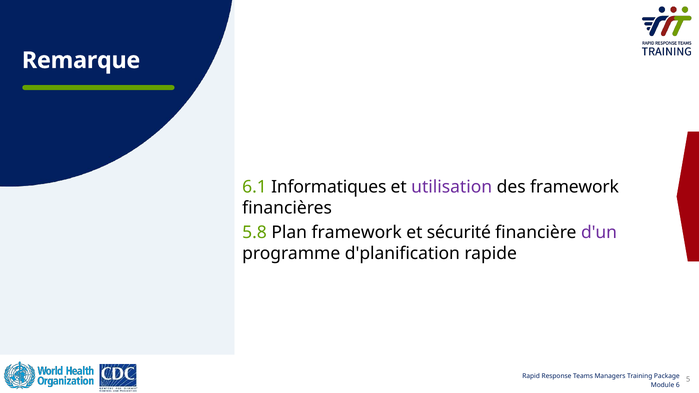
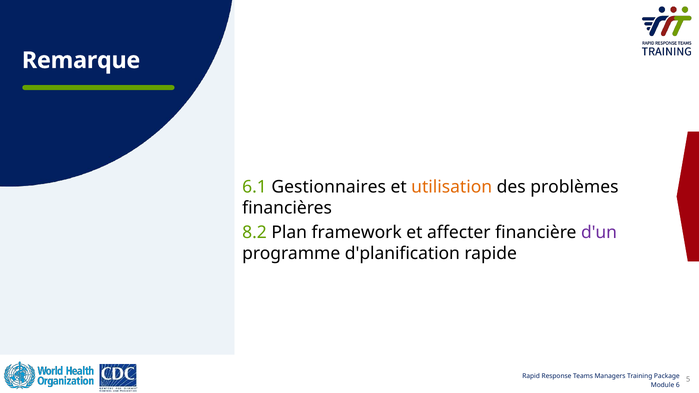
Informatiques: Informatiques -> Gestionnaires (329, 187)
utilisation colour: purple -> orange (452, 187)
des framework: framework -> problèmes (574, 187)
5.8: 5.8 -> 8.2 (255, 233)
sécurité: sécurité -> affecter (459, 233)
